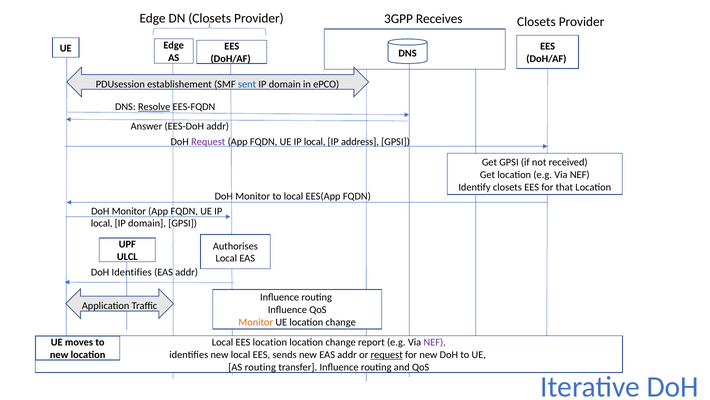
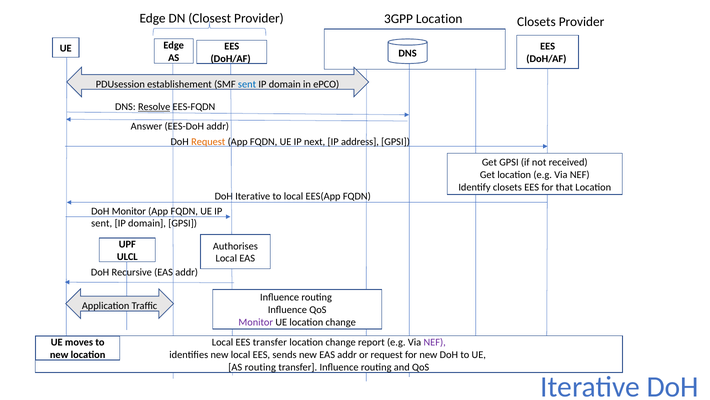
DN Closets: Closets -> Closest (210, 19)
3GPP Receives: Receives -> Location (439, 19)
Request colour: purple -> orange (208, 142)
local: local -> next (315, 142)
Monitor: Monitor -> Iterative (253, 196)
local: local -> sent (102, 223)
DoH Identifies: Identifies -> Recursive (132, 272)
Monitor colour: orange -> purple (256, 322)
EES location: location -> transfer (270, 342)
request underline: present -> none (387, 354)
